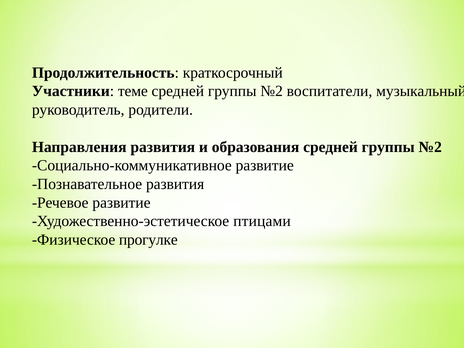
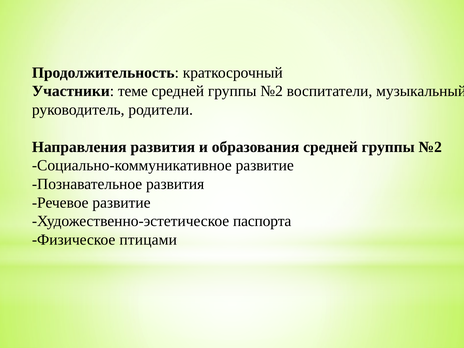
птицами: птицами -> паспорта (262, 221)
прогулке: прогулке -> птицами (148, 240)
